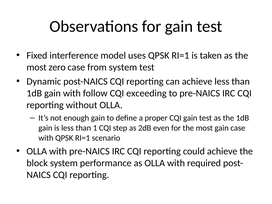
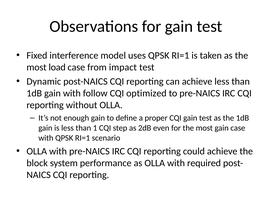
zero: zero -> load (57, 67)
from system: system -> impact (123, 67)
exceeding: exceeding -> optimized (146, 93)
